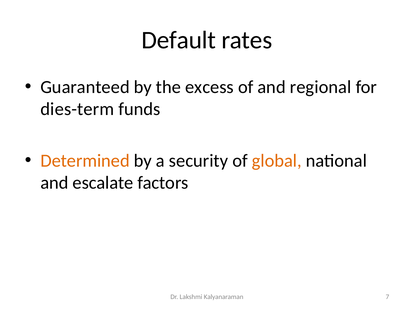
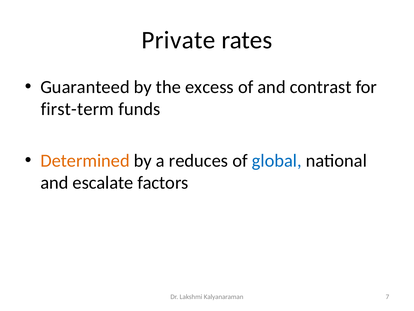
Default: Default -> Private (178, 40)
regional: regional -> contrast (321, 87)
dies-term: dies-term -> first-term (77, 109)
security: security -> reduces (199, 160)
global colour: orange -> blue (277, 160)
